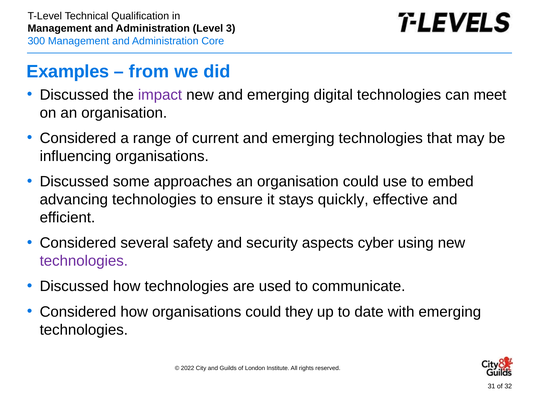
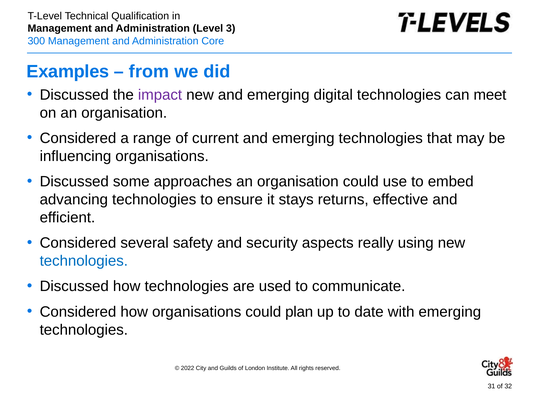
quickly: quickly -> returns (343, 200)
cyber: cyber -> really (376, 243)
technologies colour: purple -> blue (84, 261)
they: they -> plan (299, 312)
